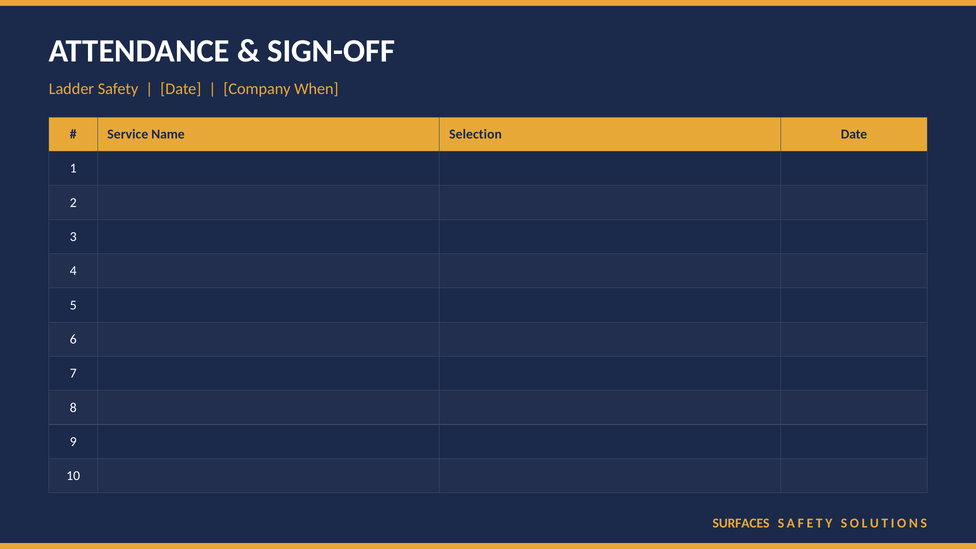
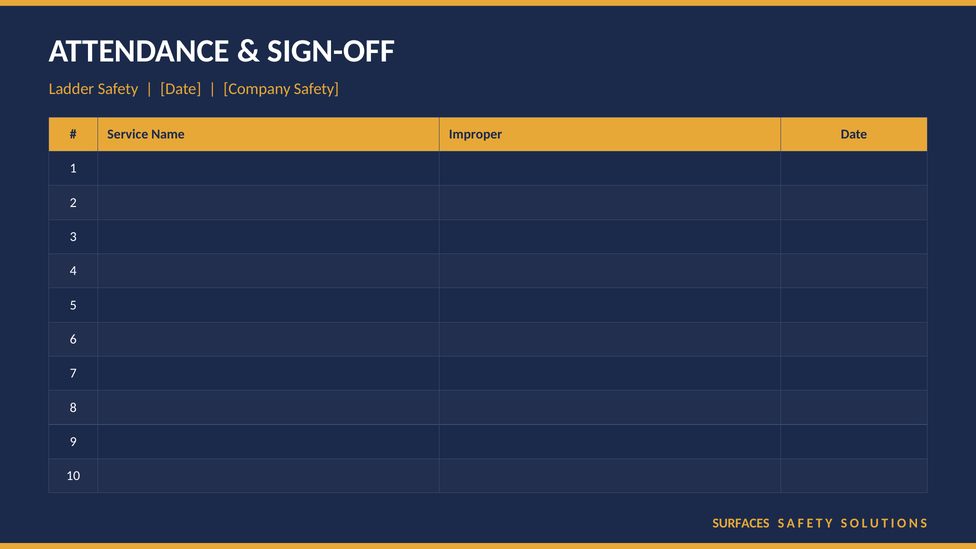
Company When: When -> Safety (316, 89)
Selection: Selection -> Improper (476, 134)
